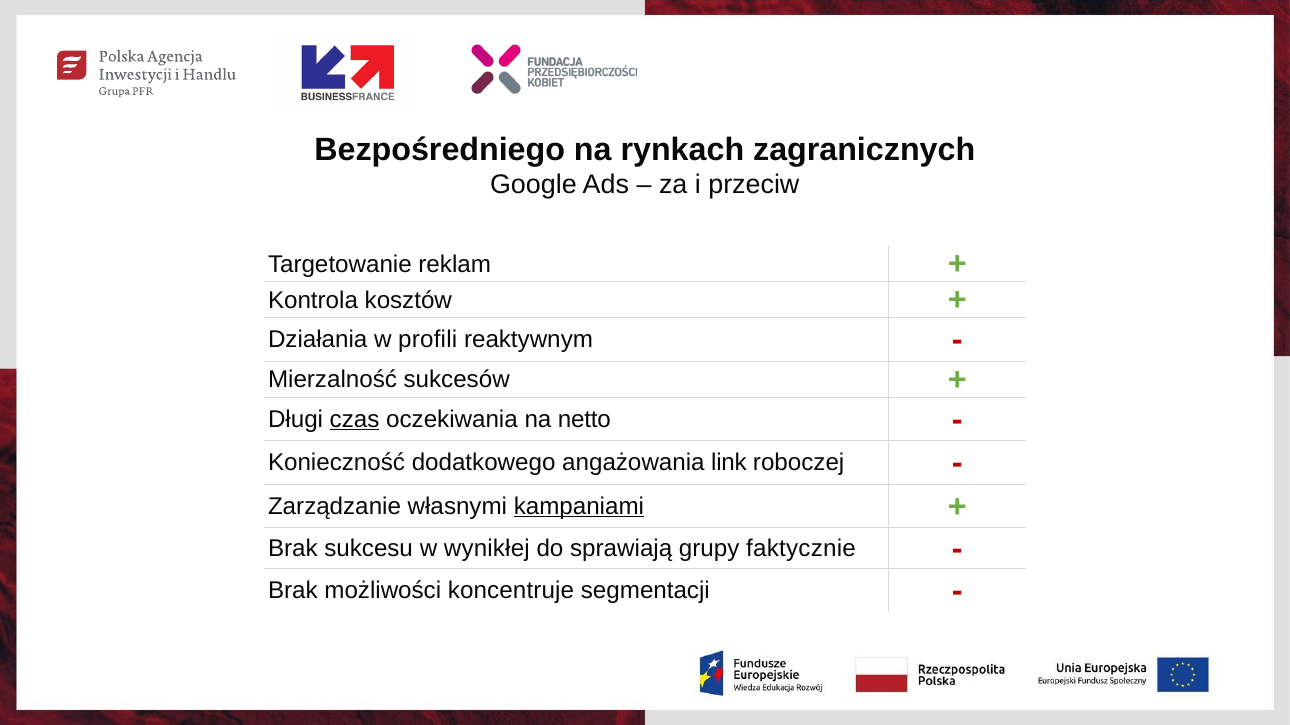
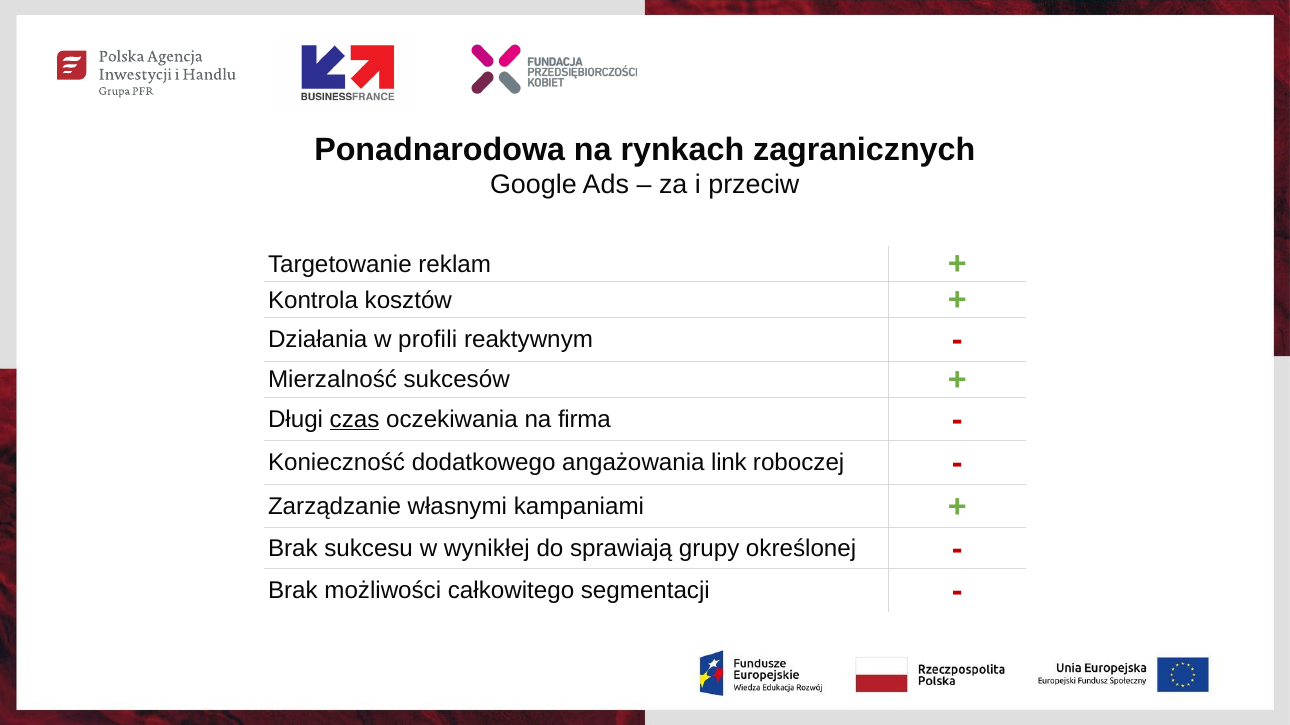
Bezpośredniego: Bezpośredniego -> Ponadnarodowa (440, 150)
netto: netto -> firma (584, 420)
kampaniami underline: present -> none (579, 507)
faktycznie: faktycznie -> określonej (801, 549)
koncentruje: koncentruje -> całkowitego (511, 591)
